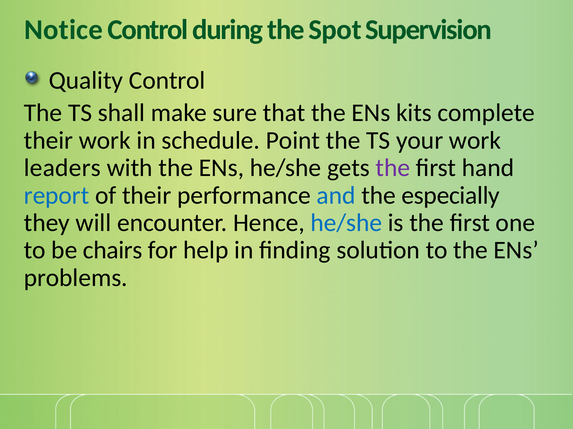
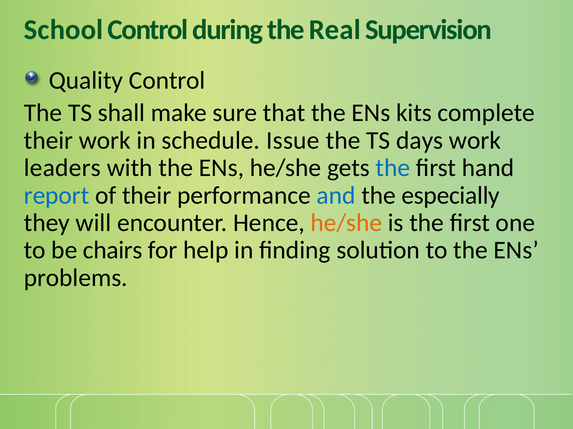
Notice: Notice -> School (64, 30)
Spot: Spot -> Real (335, 30)
Point: Point -> Issue (293, 141)
your: your -> days (420, 141)
the colour: purple -> blue (393, 168)
he/she colour: blue -> orange (346, 223)
